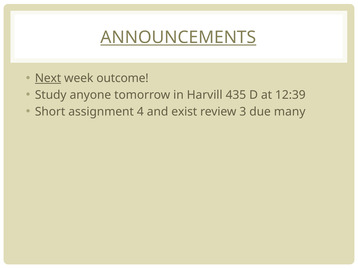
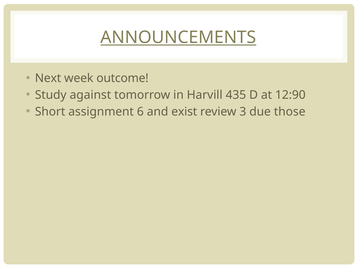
Next underline: present -> none (48, 78)
anyone: anyone -> against (90, 95)
12:39: 12:39 -> 12:90 (290, 95)
4: 4 -> 6 (140, 112)
many: many -> those (290, 112)
